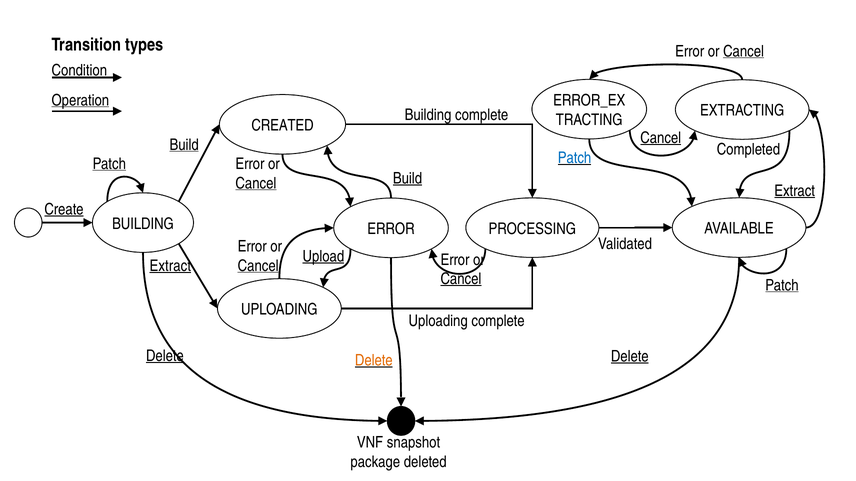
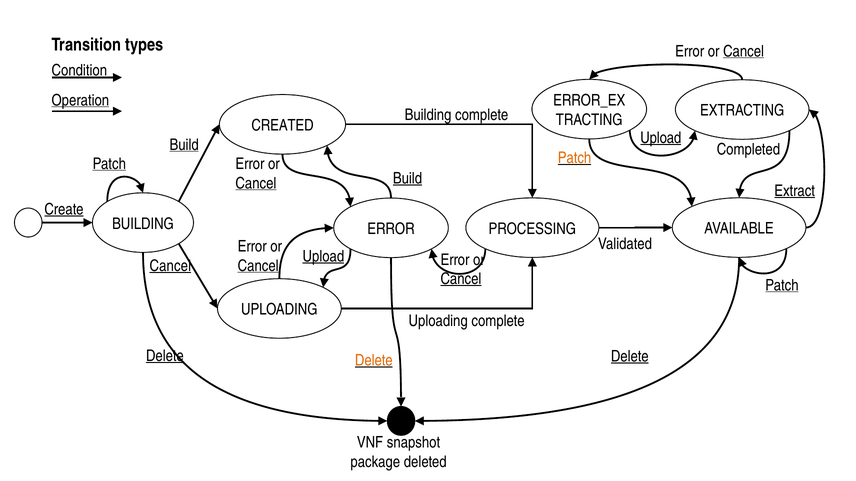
Cancel: Cancel -> Upload (661, 138)
Patch colour: blue -> orange (575, 158)
Extract: Extract -> Cancel (170, 266)
